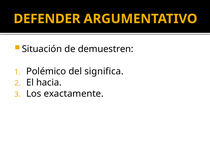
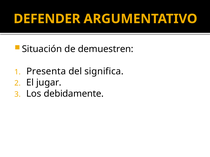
Polémico: Polémico -> Presenta (46, 72)
hacia: hacia -> jugar (49, 83)
exactamente: exactamente -> debidamente (74, 94)
